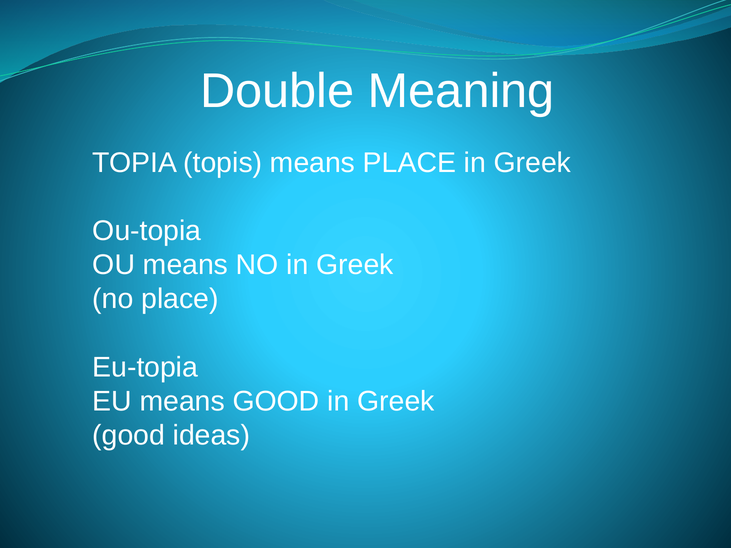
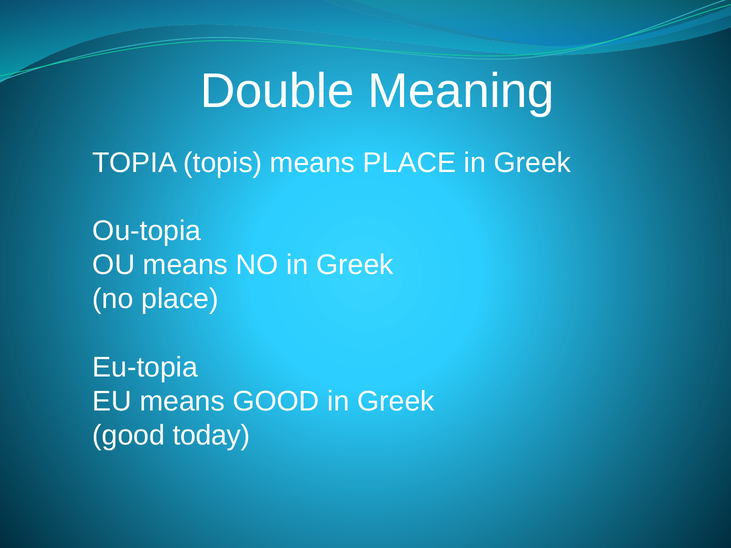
ideas: ideas -> today (212, 436)
